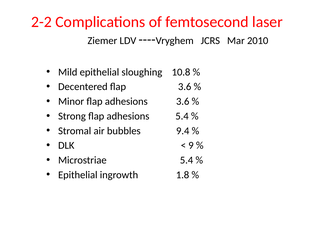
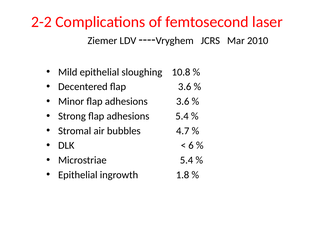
9.4: 9.4 -> 4.7 (183, 131)
9: 9 -> 6 (191, 145)
